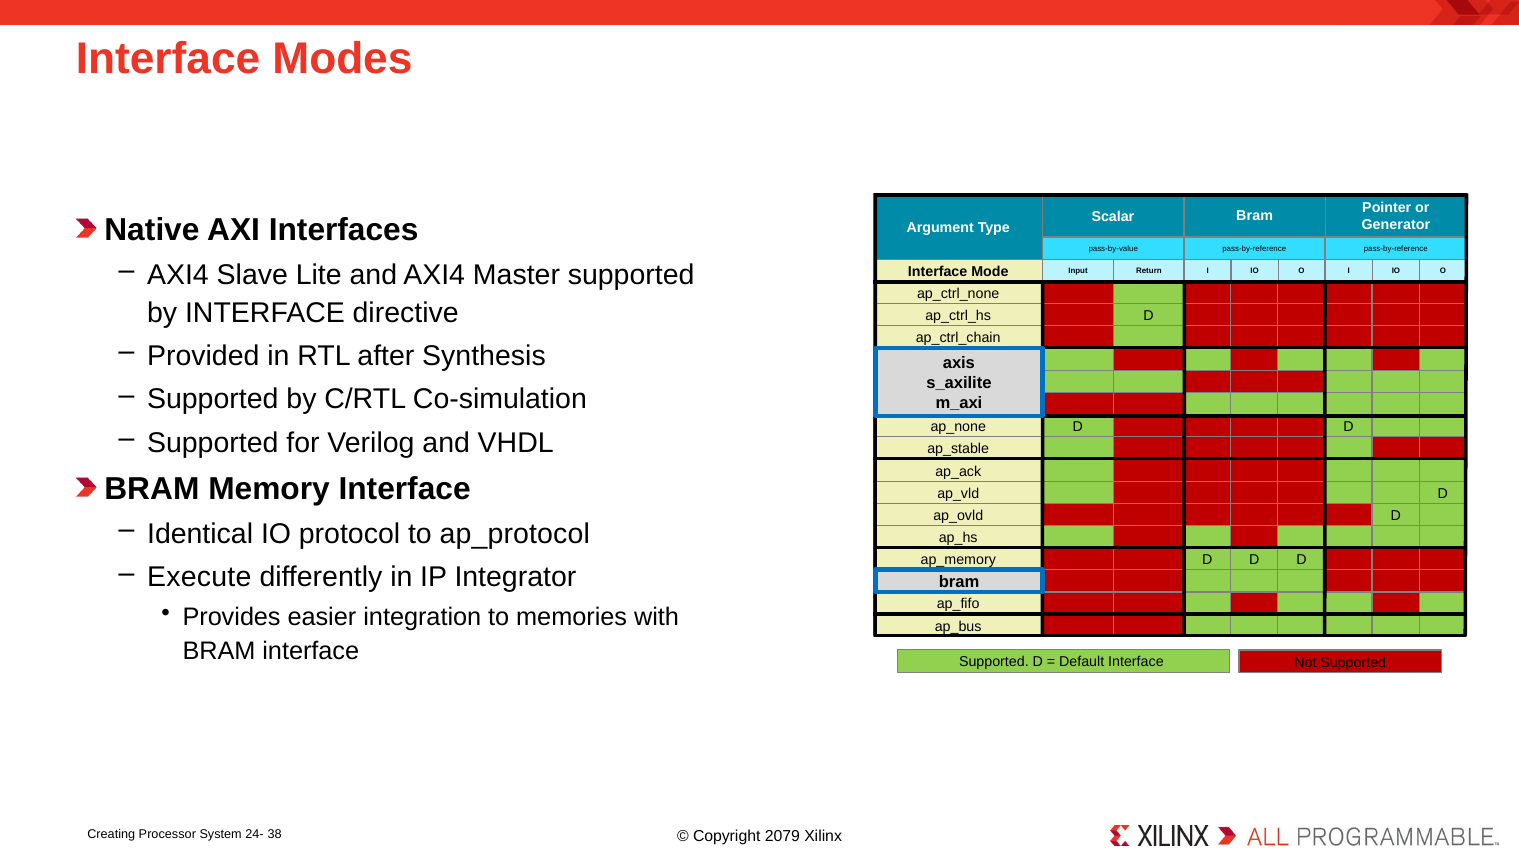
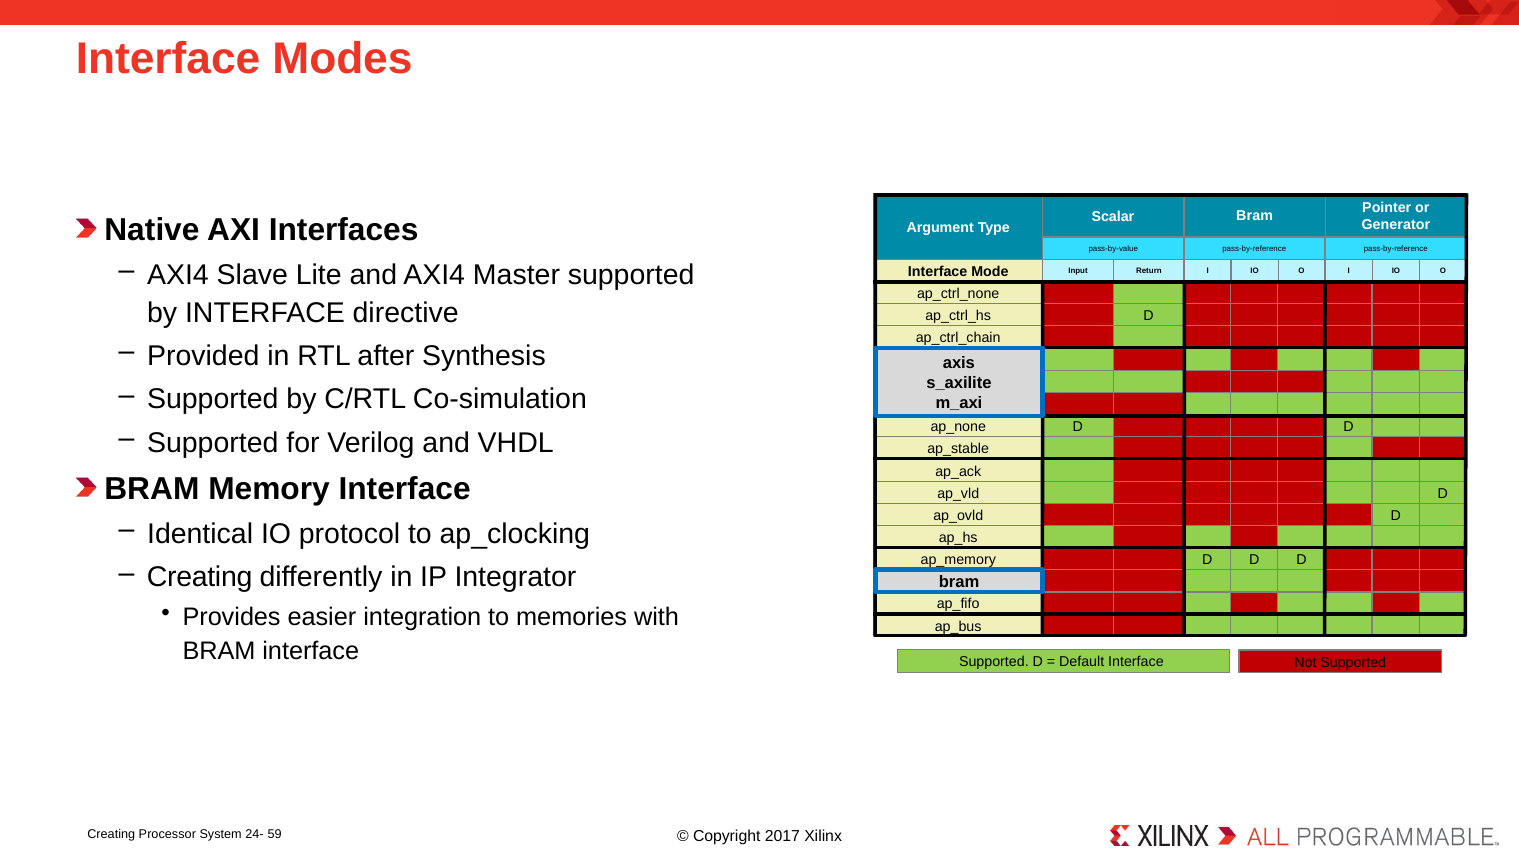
ap_protocol: ap_protocol -> ap_clocking (515, 534)
Execute: Execute -> Creating (200, 577)
38: 38 -> 59 (275, 834)
2079: 2079 -> 2017 (782, 836)
